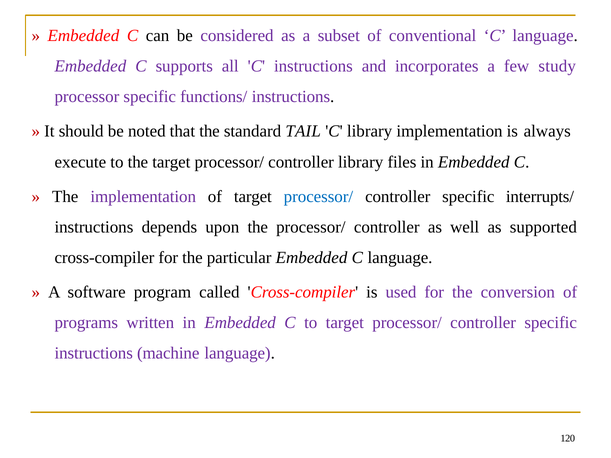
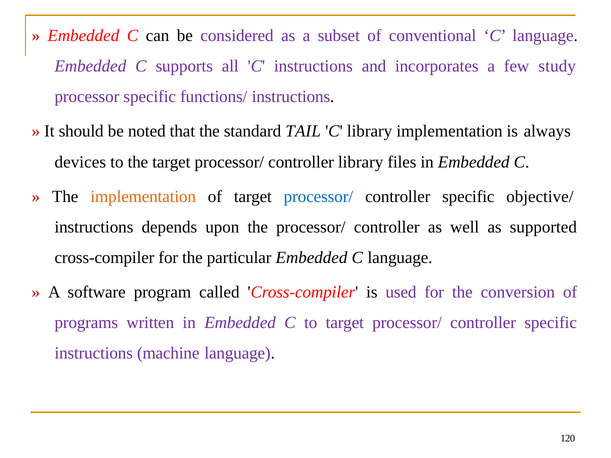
execute: execute -> devices (80, 162)
implementation colour: purple -> orange (143, 197)
interrupts/: interrupts/ -> objective/ (540, 197)
